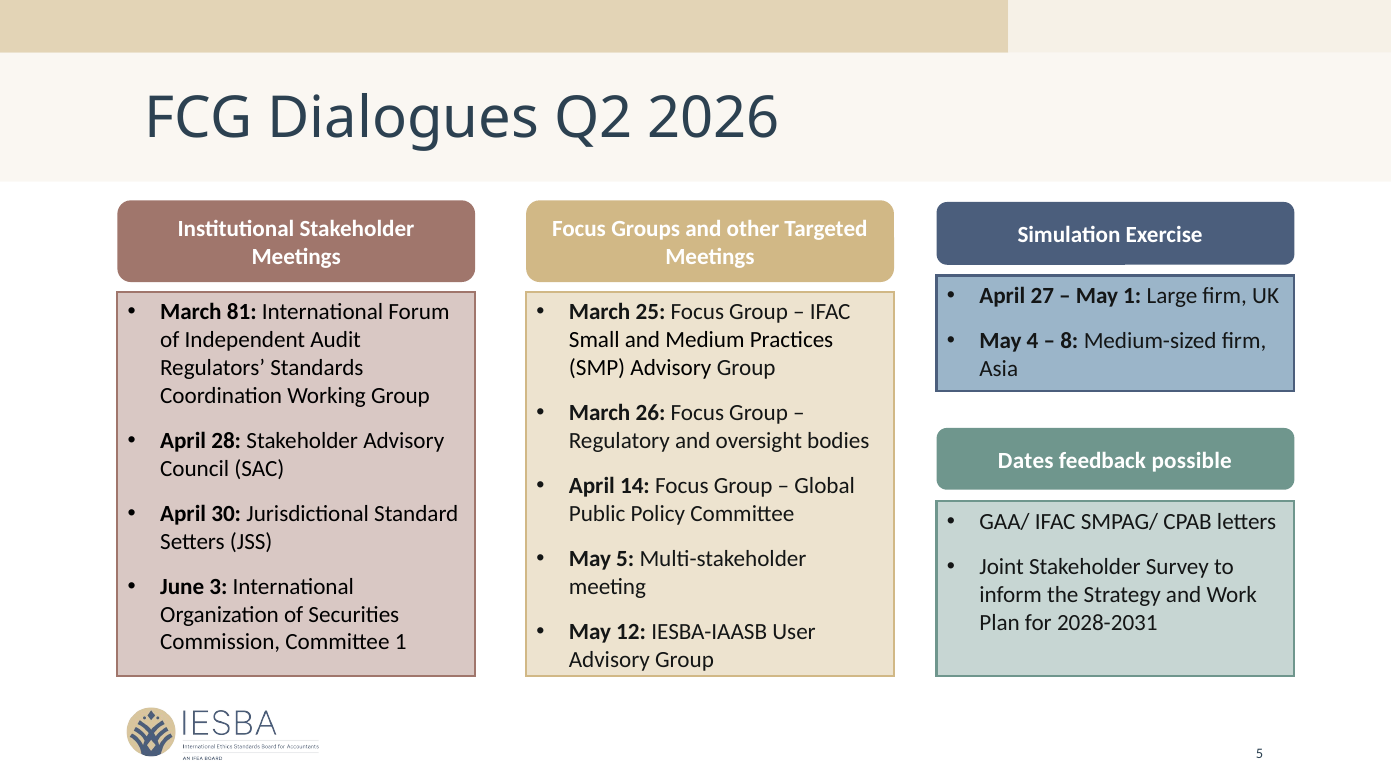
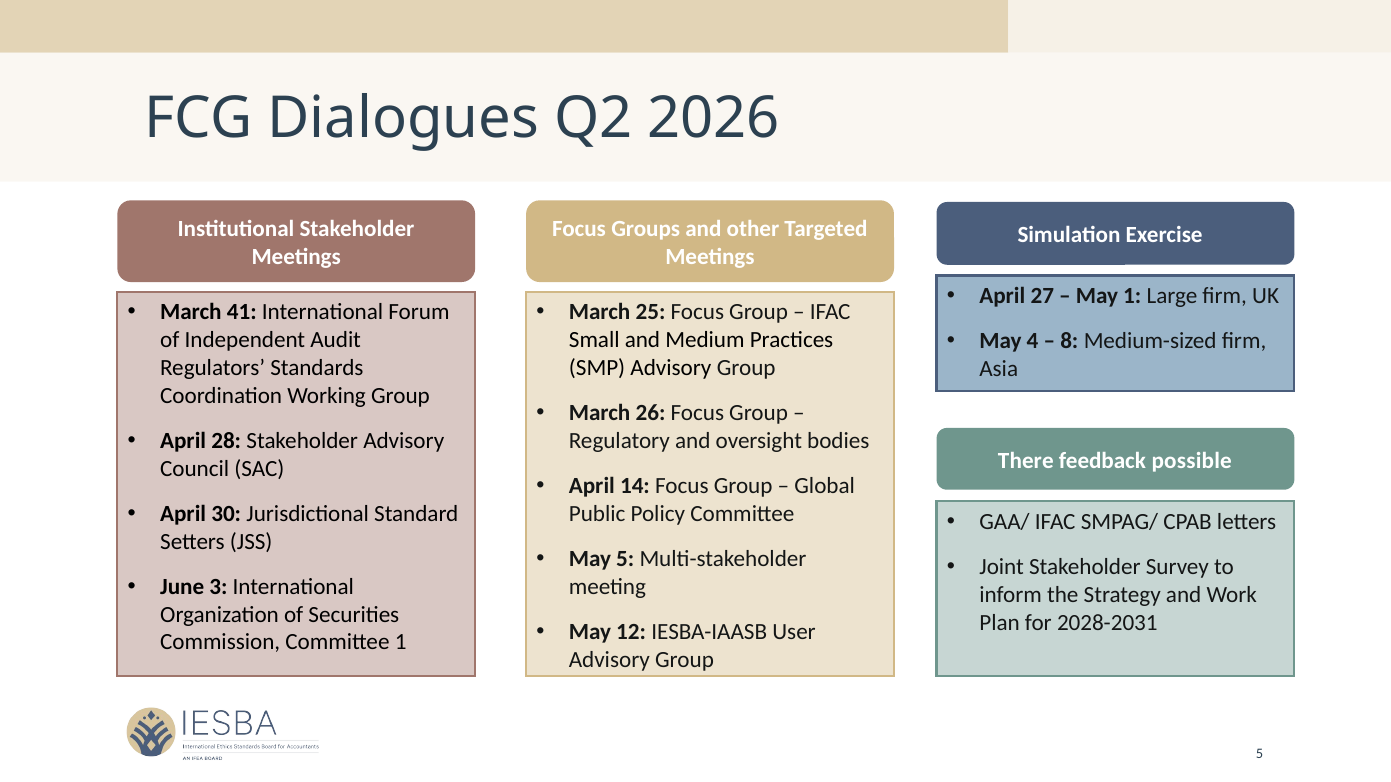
81: 81 -> 41 (242, 313)
Dates: Dates -> There (1026, 461)
